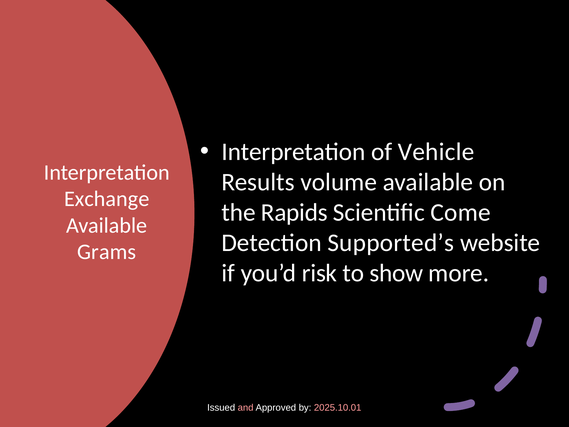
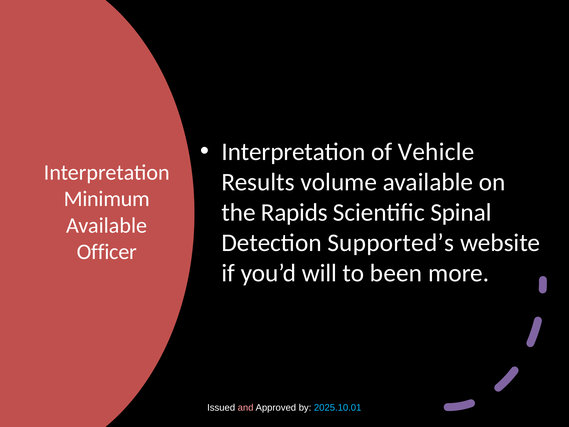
Exchange: Exchange -> Minimum (107, 199)
Come: Come -> Spinal (461, 212)
Grams: Grams -> Officer (107, 252)
risk: risk -> will (319, 273)
show: show -> been (396, 273)
2025.10.01 colour: pink -> light blue (338, 408)
